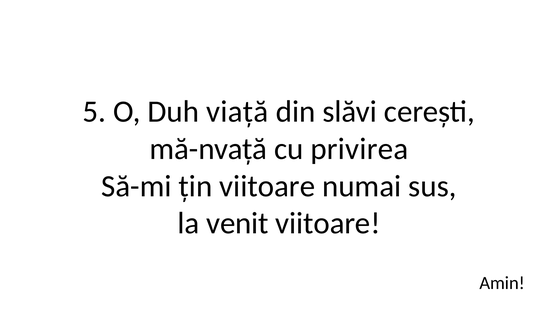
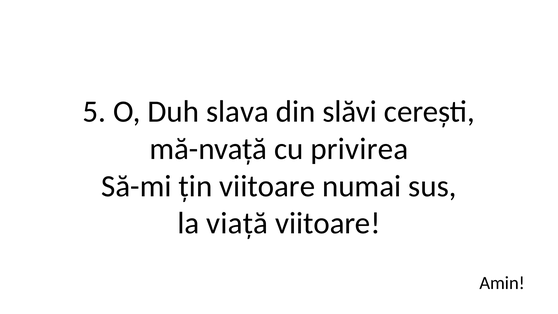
viață: viață -> slava (237, 112)
venit: venit -> viață (237, 223)
